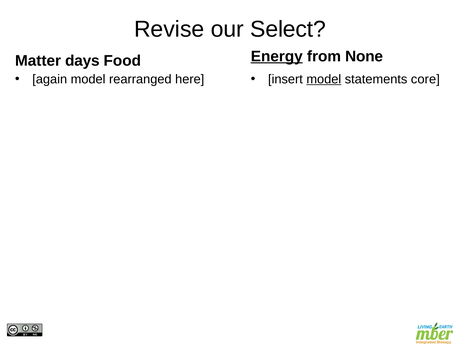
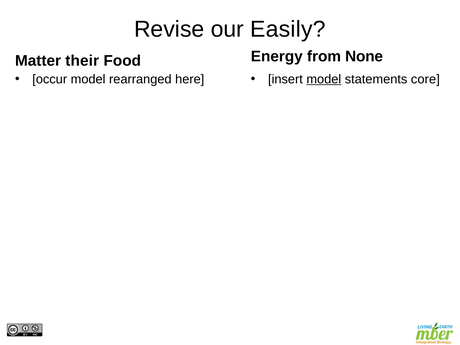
Select: Select -> Easily (288, 29)
Energy underline: present -> none (277, 56)
days: days -> their (82, 61)
again: again -> occur (50, 79)
